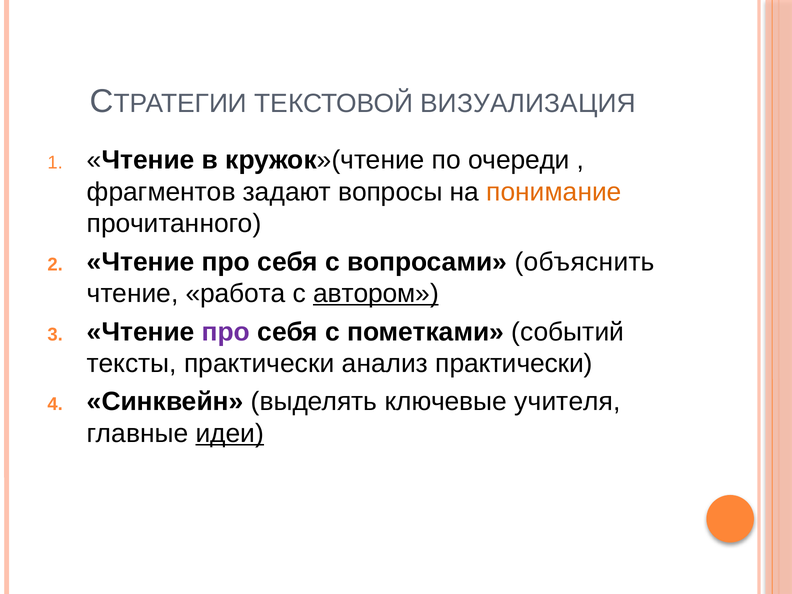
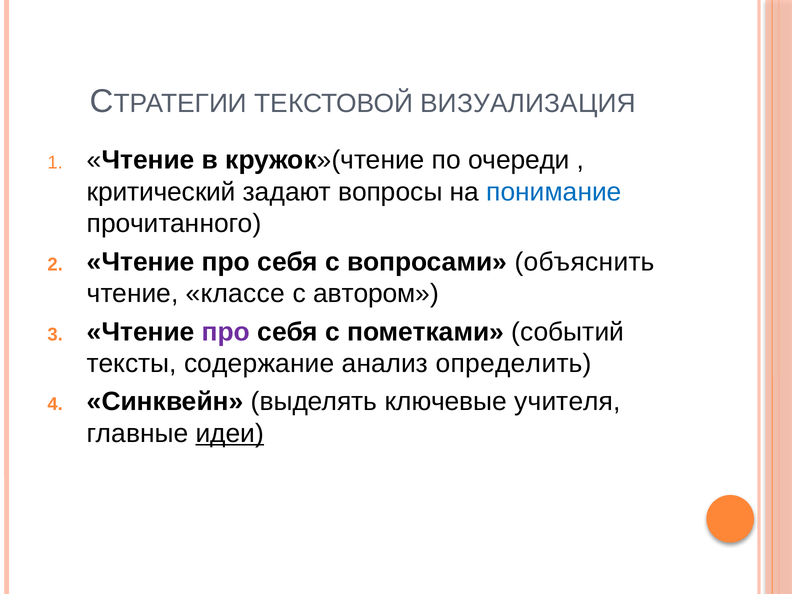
фрагментов: фрагментов -> критический (161, 192)
понимание colour: orange -> blue (554, 192)
работа: работа -> классе (235, 294)
автором underline: present -> none (376, 294)
тексты практически: практически -> содержание (259, 363)
анализ практически: практически -> определить (514, 363)
